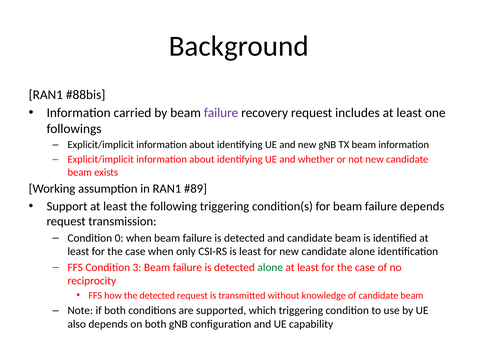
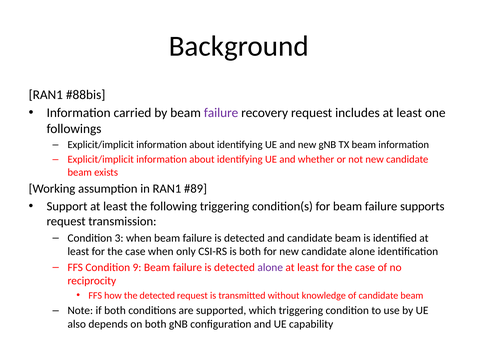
failure depends: depends -> supports (422, 207)
0: 0 -> 3 (119, 238)
is least: least -> both (250, 252)
3: 3 -> 9 (137, 268)
alone colour: green -> purple (270, 268)
